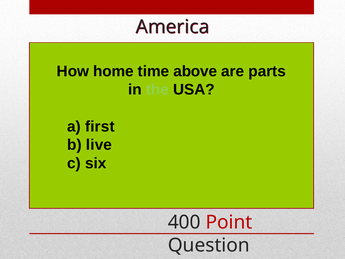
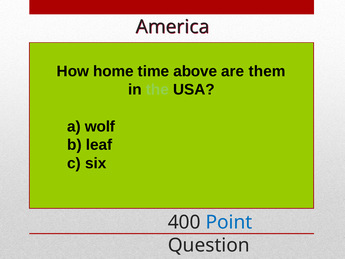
parts: parts -> them (267, 71)
first: first -> wolf (100, 126)
live: live -> leaf (99, 145)
Point colour: red -> blue (229, 222)
